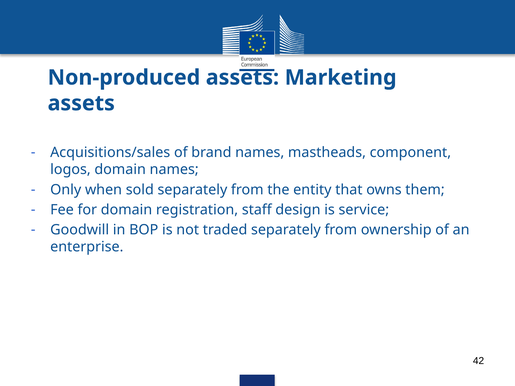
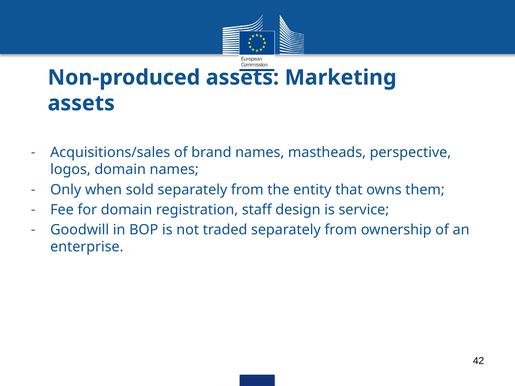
component: component -> perspective (410, 153)
